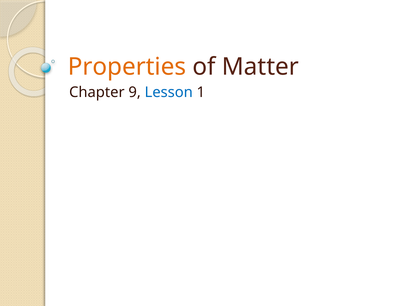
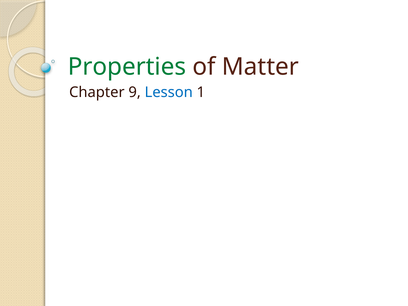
Properties colour: orange -> green (127, 67)
